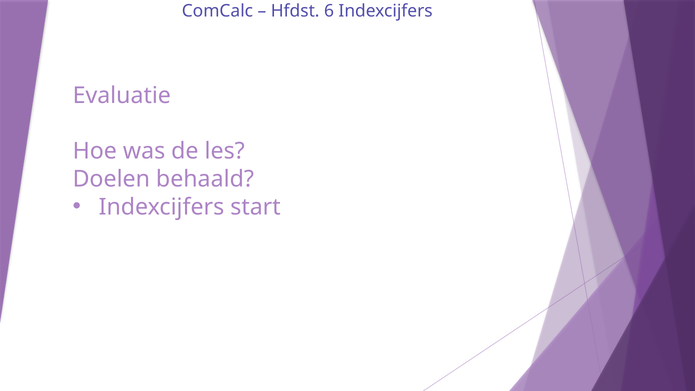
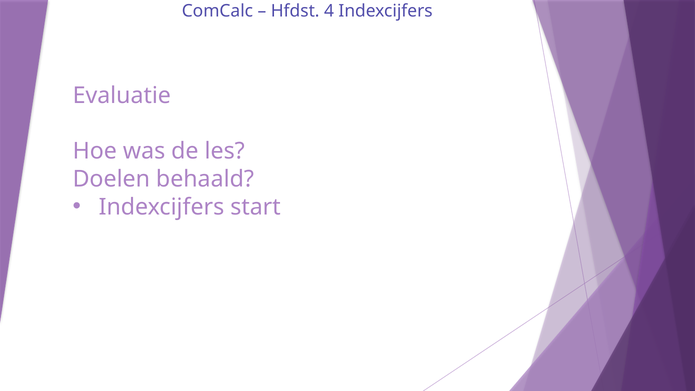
6: 6 -> 4 (329, 11)
